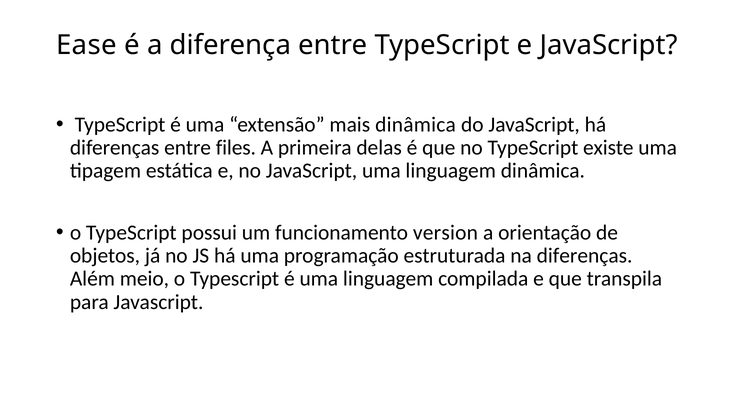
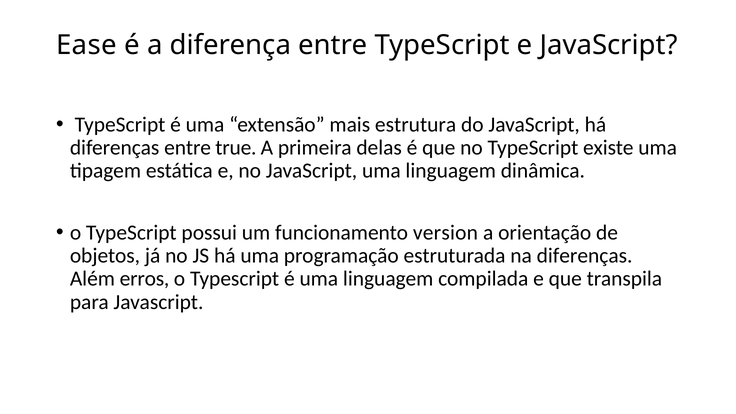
mais dinâmica: dinâmica -> estrutura (416, 124)
files: files -> true (236, 148)
meio: meio -> erros (145, 279)
